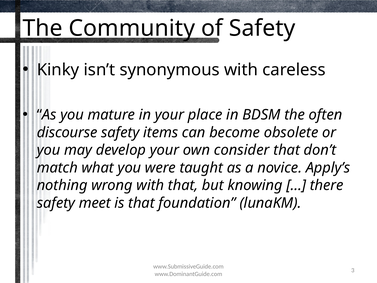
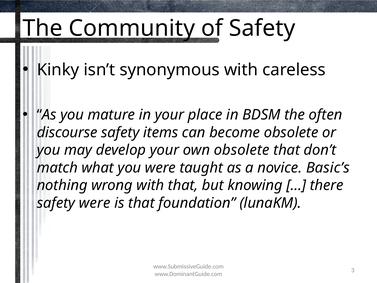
own consider: consider -> obsolete (242, 150)
Apply’s: Apply’s -> Basic’s (328, 168)
safety meet: meet -> were (95, 203)
